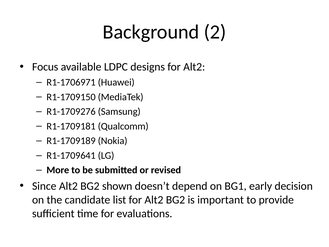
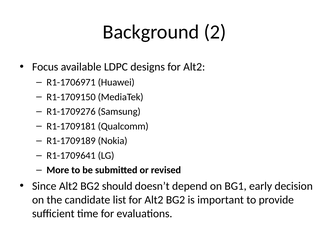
shown: shown -> should (117, 186)
